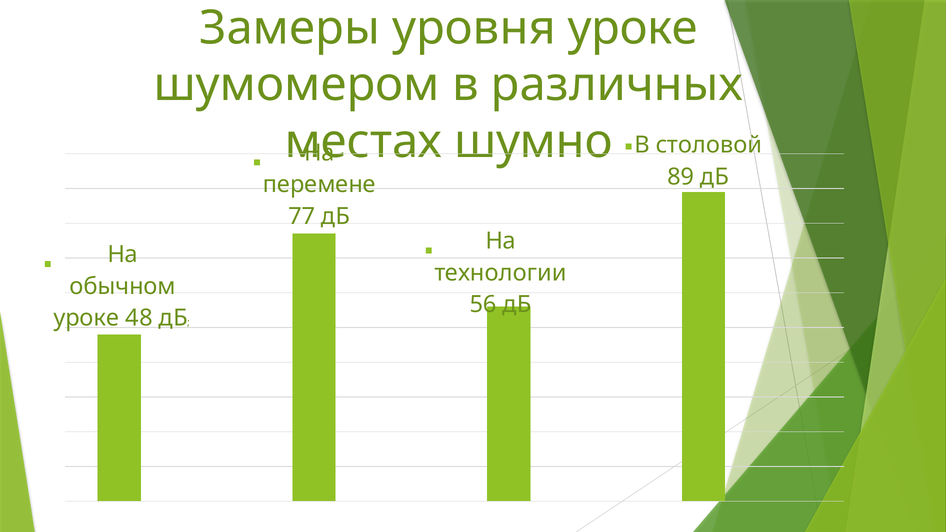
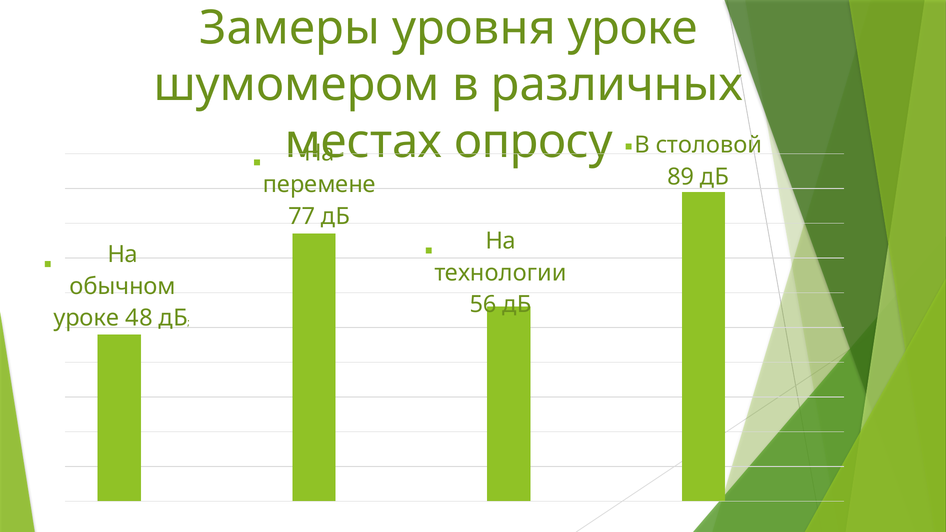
шумно: шумно -> опросу (533, 142)
